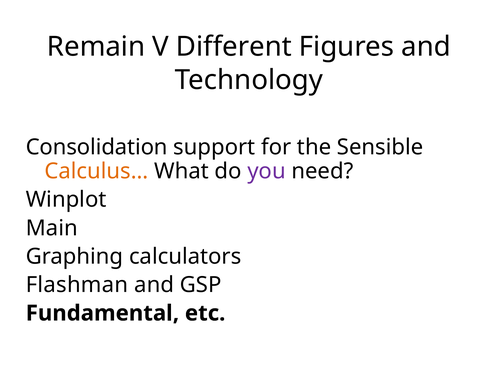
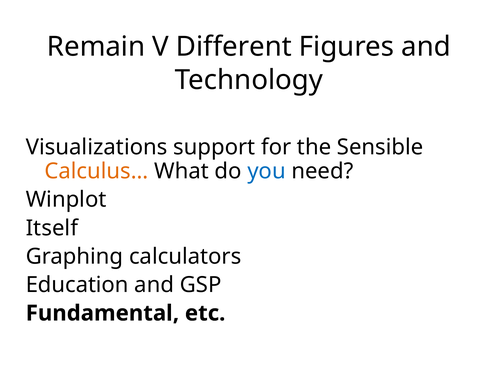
Consolidation: Consolidation -> Visualizations (97, 147)
you colour: purple -> blue (267, 171)
Main: Main -> Itself (52, 228)
Flashman: Flashman -> Education (77, 284)
